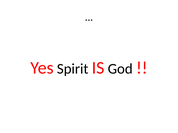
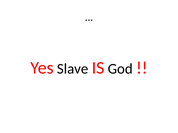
Spirit: Spirit -> Slave (73, 69)
